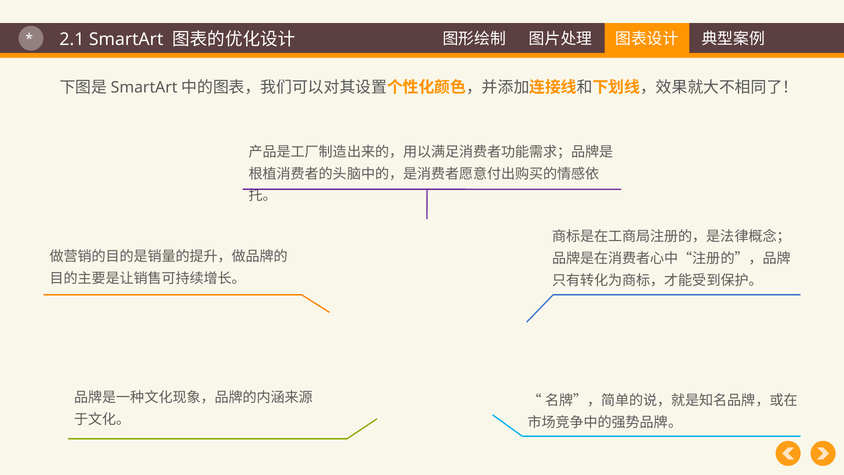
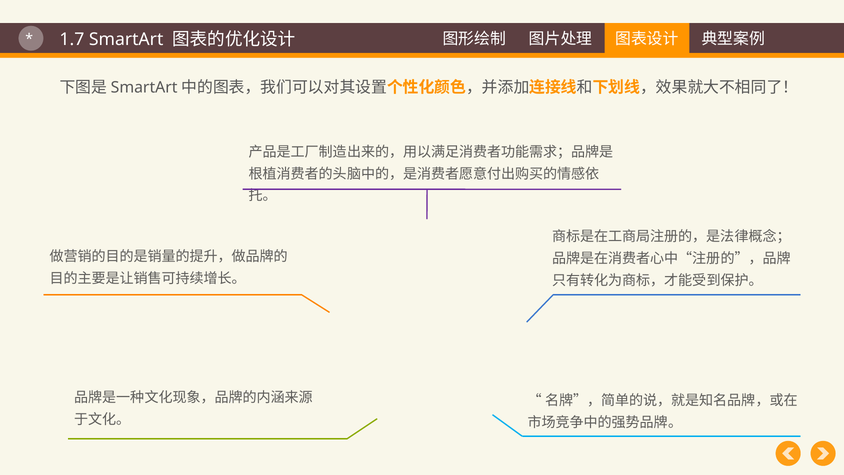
2.1: 2.1 -> 1.7 (72, 39)
